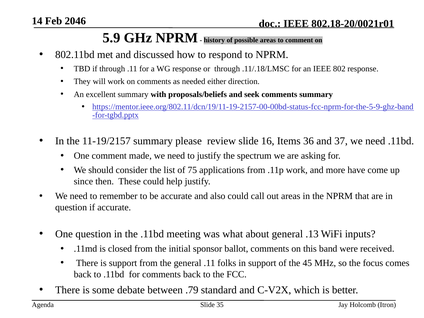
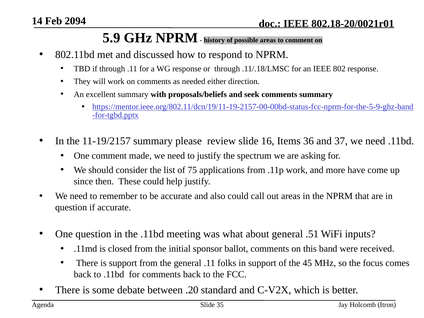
2046: 2046 -> 2094 (75, 21)
.13: .13 -> .51 (312, 234)
.79: .79 -> .20 (192, 290)
